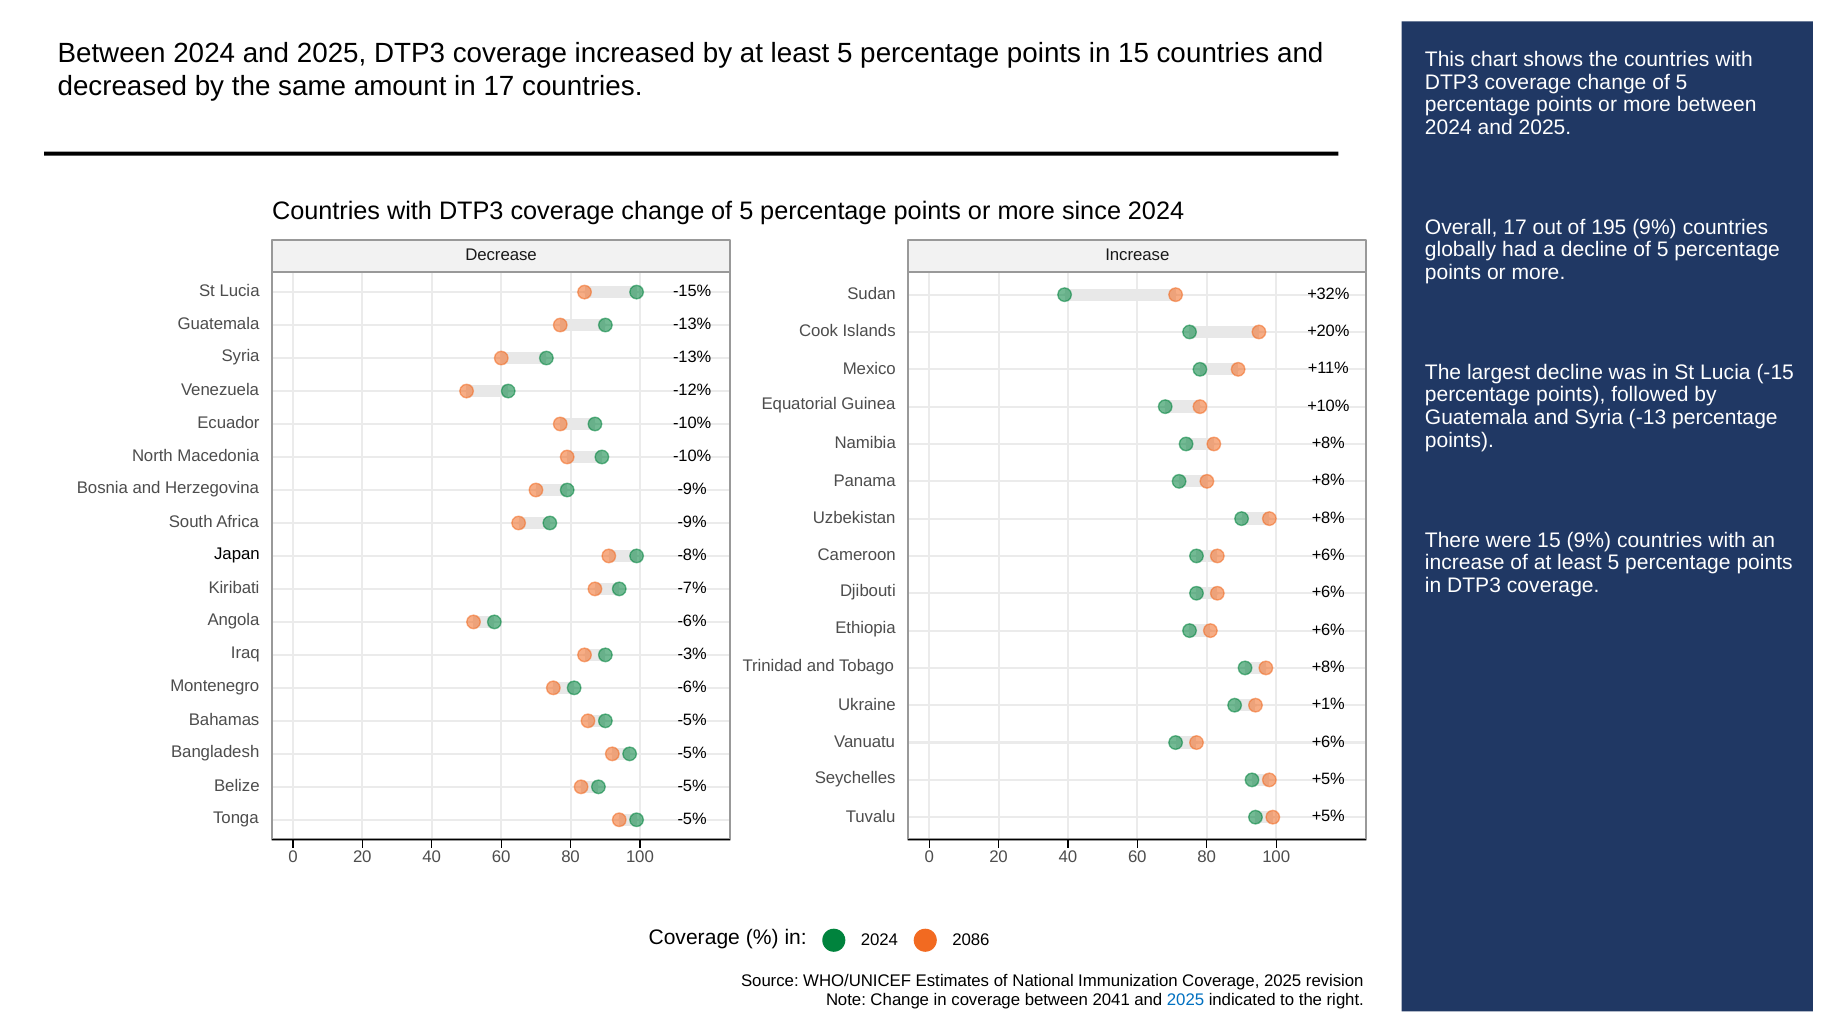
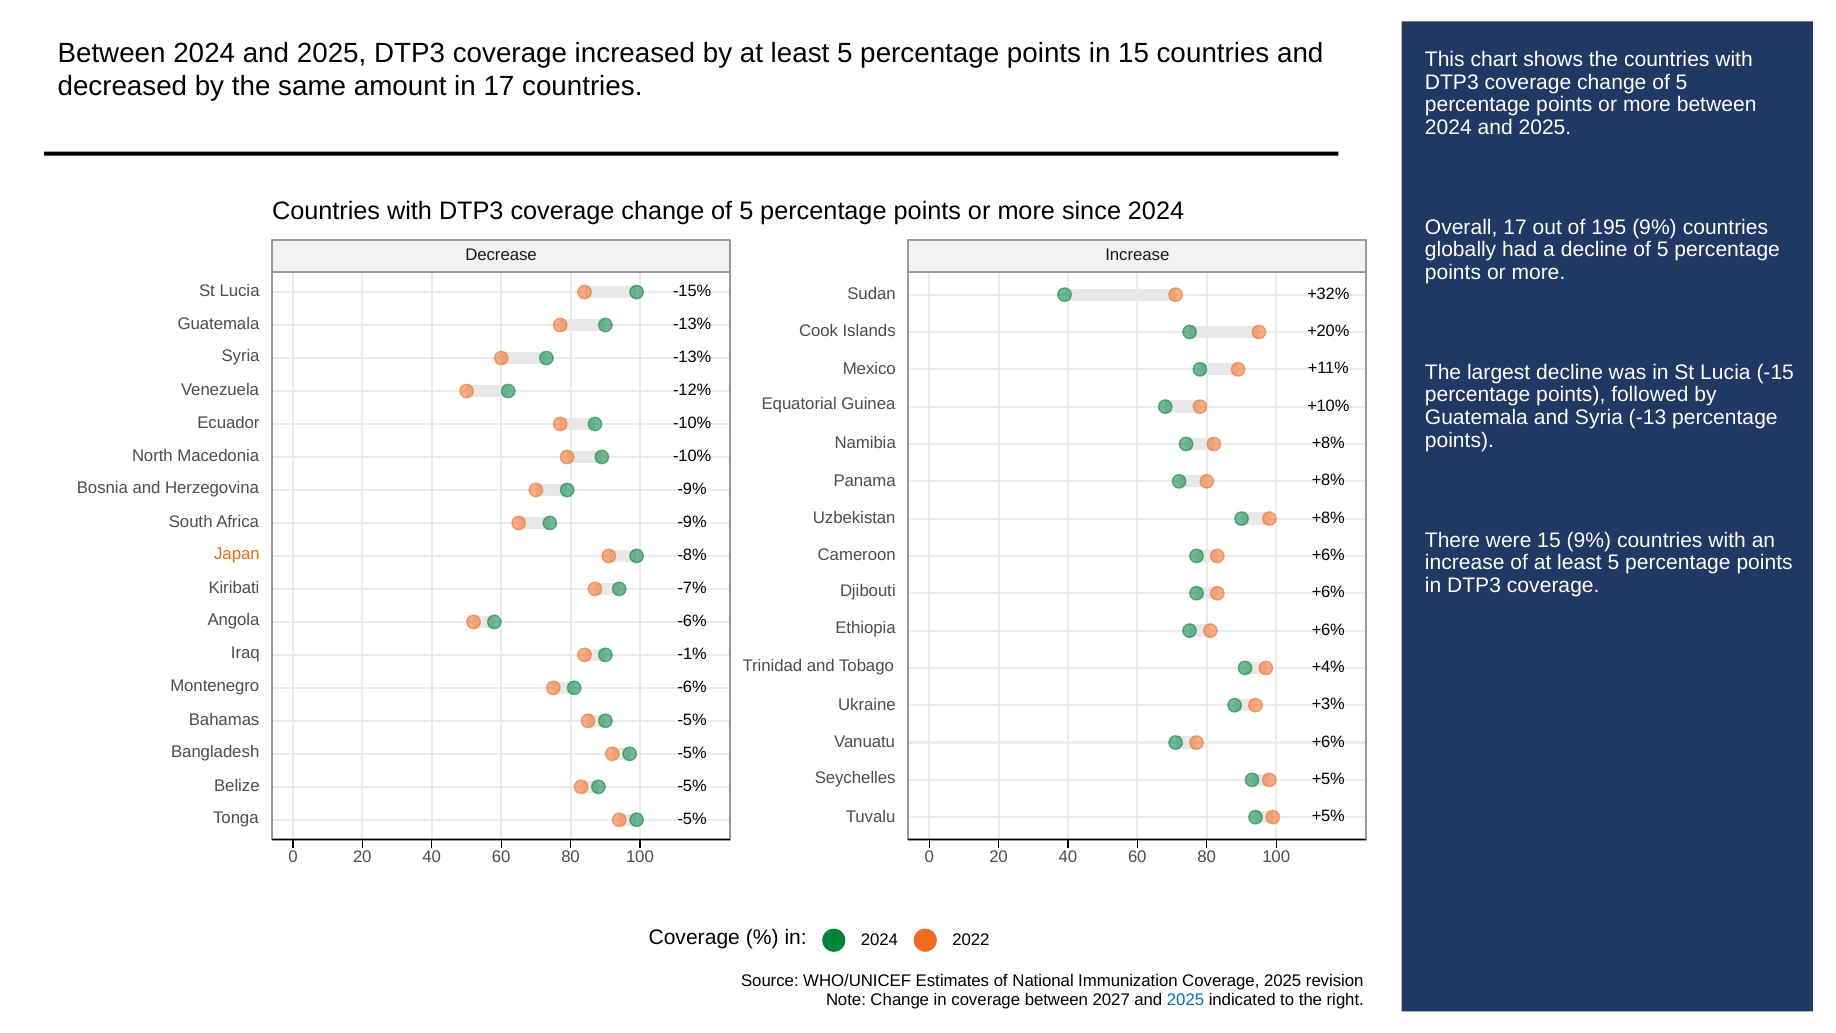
Japan colour: black -> orange (237, 554)
-3%: -3% -> -1% (692, 654)
+8%: +8% -> +4% (1328, 667)
+1%: +1% -> +3% (1328, 704)
2086: 2086 -> 2022 (971, 939)
2041: 2041 -> 2027 (1111, 999)
